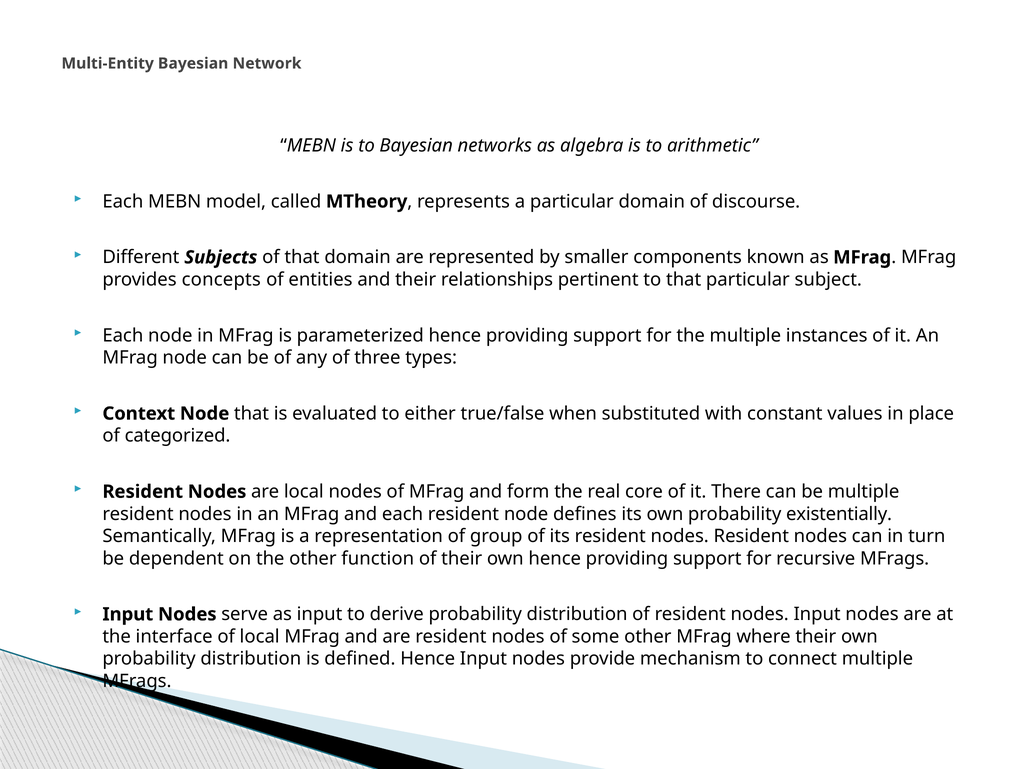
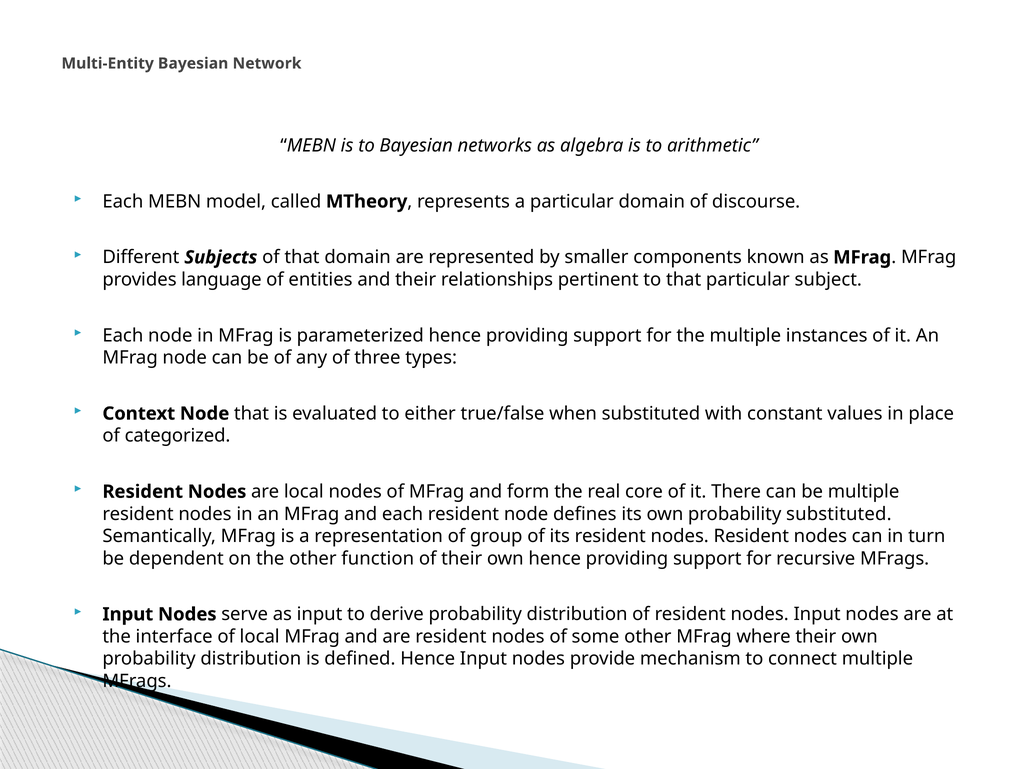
concepts: concepts -> language (221, 280)
probability existentially: existentially -> substituted (839, 514)
